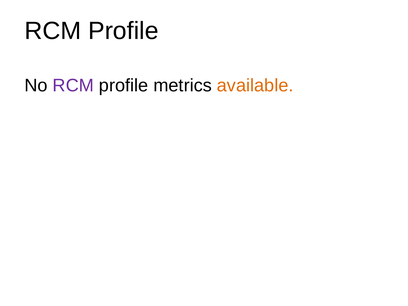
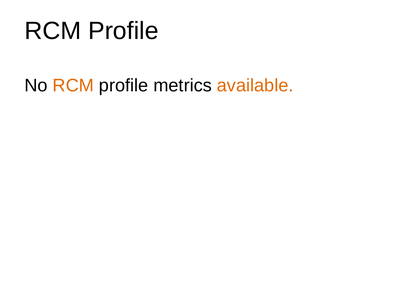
RCM colour: purple -> orange (73, 86)
